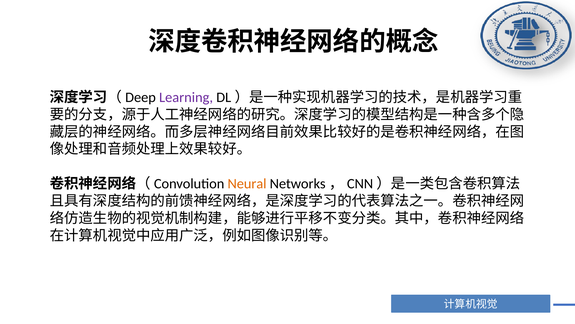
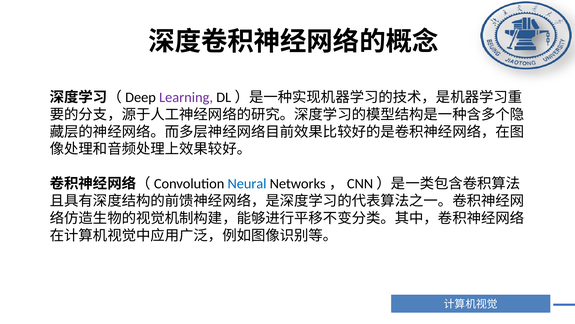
Neural colour: orange -> blue (247, 183)
